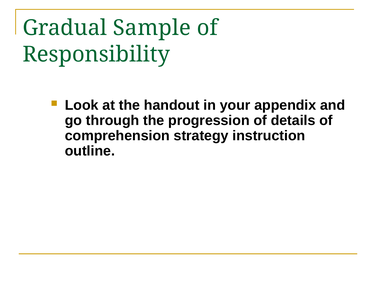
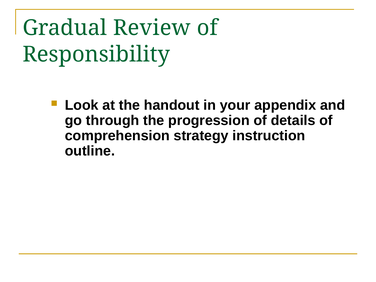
Sample: Sample -> Review (152, 28)
